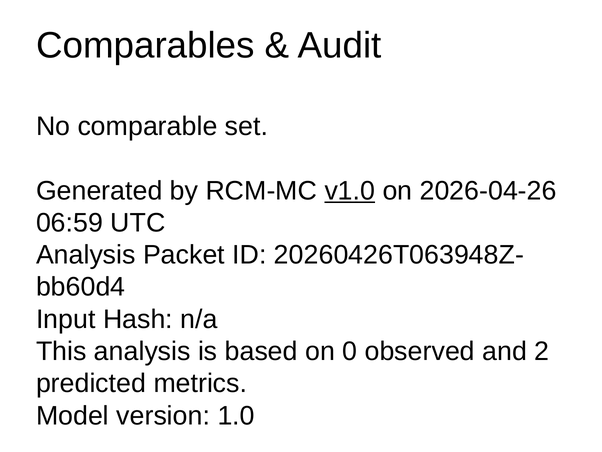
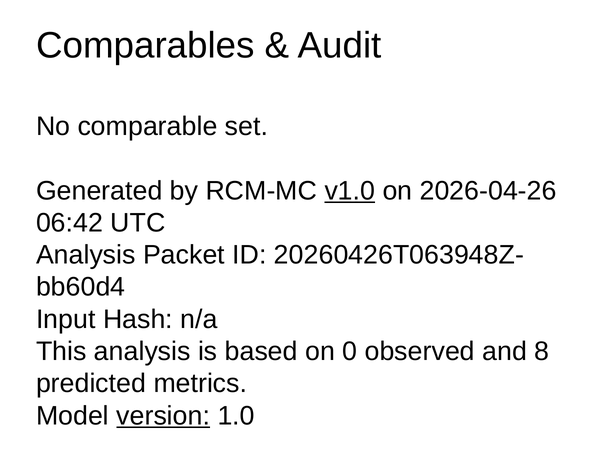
06:59: 06:59 -> 06:42 (69, 223)
2: 2 -> 8 (542, 351)
version underline: none -> present (163, 415)
